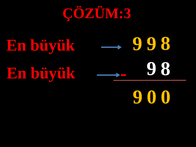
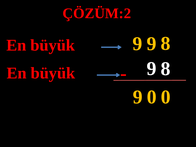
ÇÖZÜM:3: ÇÖZÜM:3 -> ÇÖZÜM:2 (97, 13)
